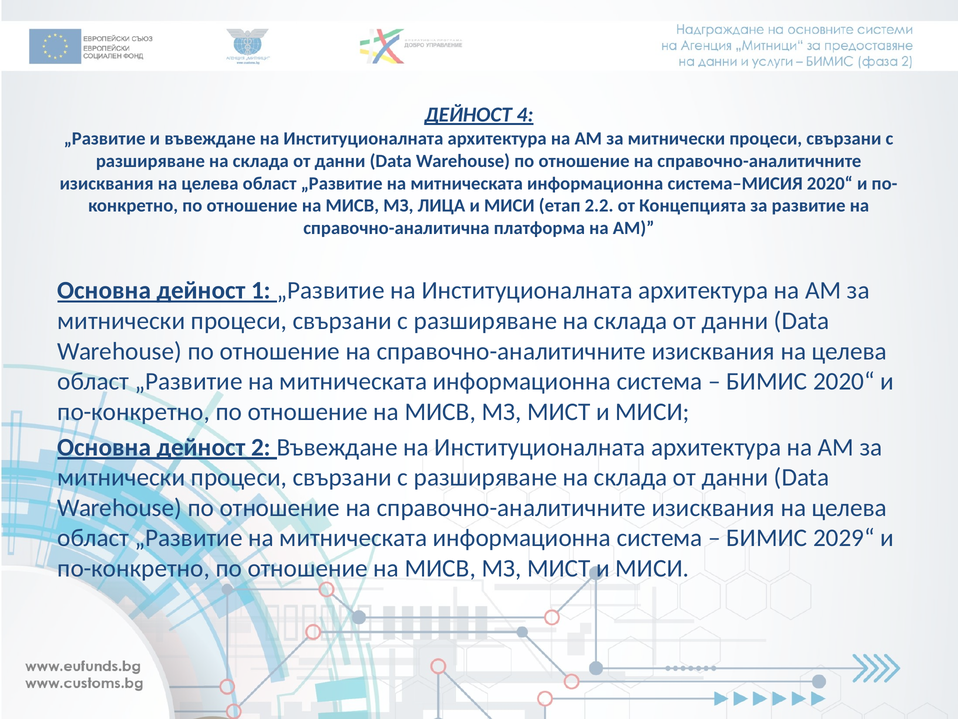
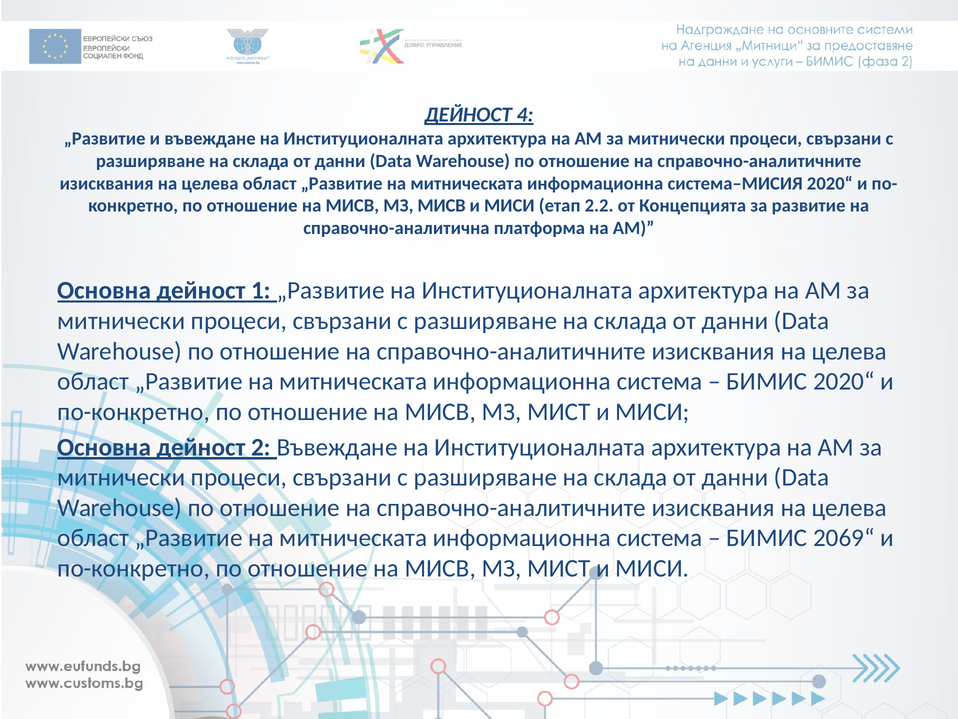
МЗ ЛИЦА: ЛИЦА -> МИСВ (442, 206)
2029“: 2029“ -> 2069“ (844, 538)
